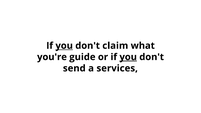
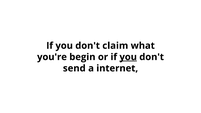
you underline: present -> none (64, 46)
guide: guide -> begin (82, 57)
services: services -> internet (117, 68)
